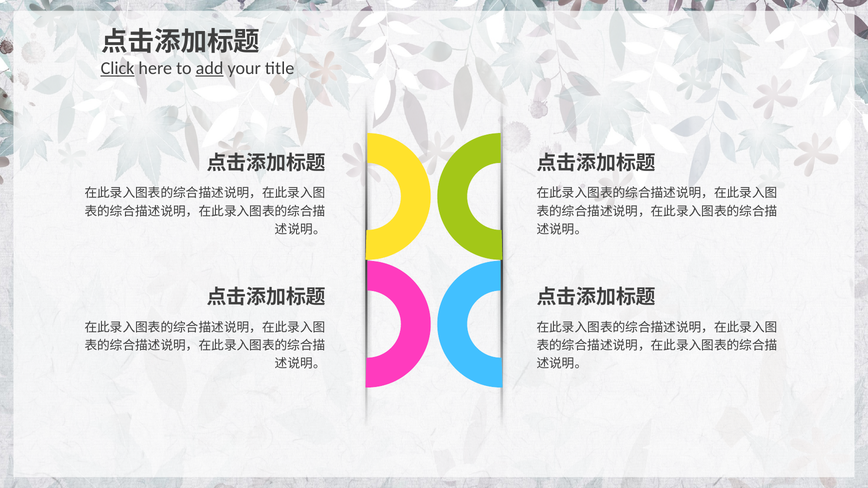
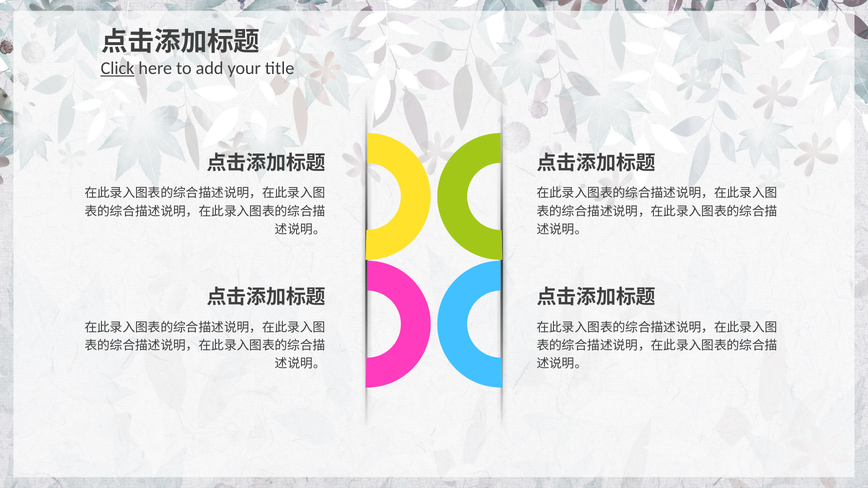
add underline: present -> none (210, 68)
